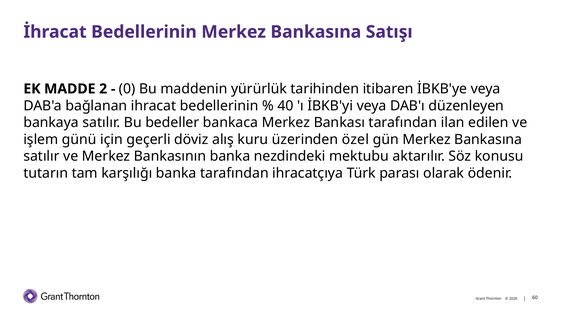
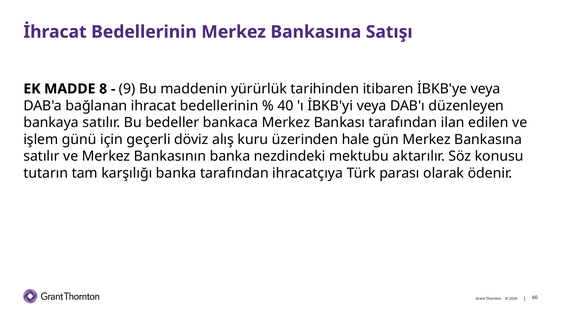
2: 2 -> 8 (103, 89)
0: 0 -> 9 (127, 89)
özel: özel -> hale (356, 139)
